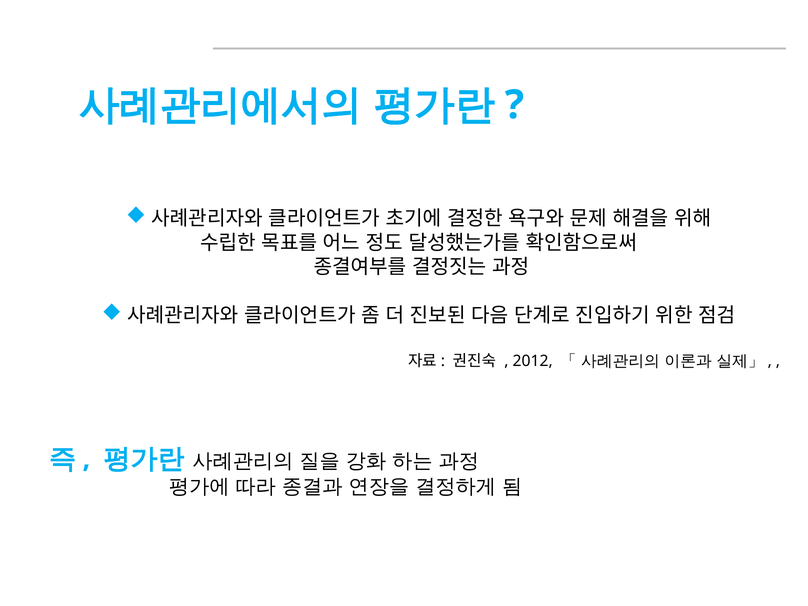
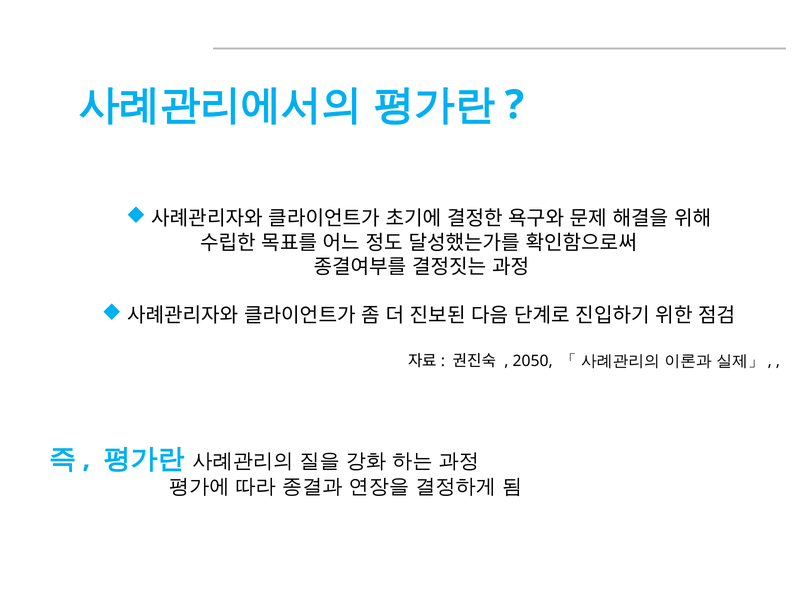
2012: 2012 -> 2050 (533, 361)
